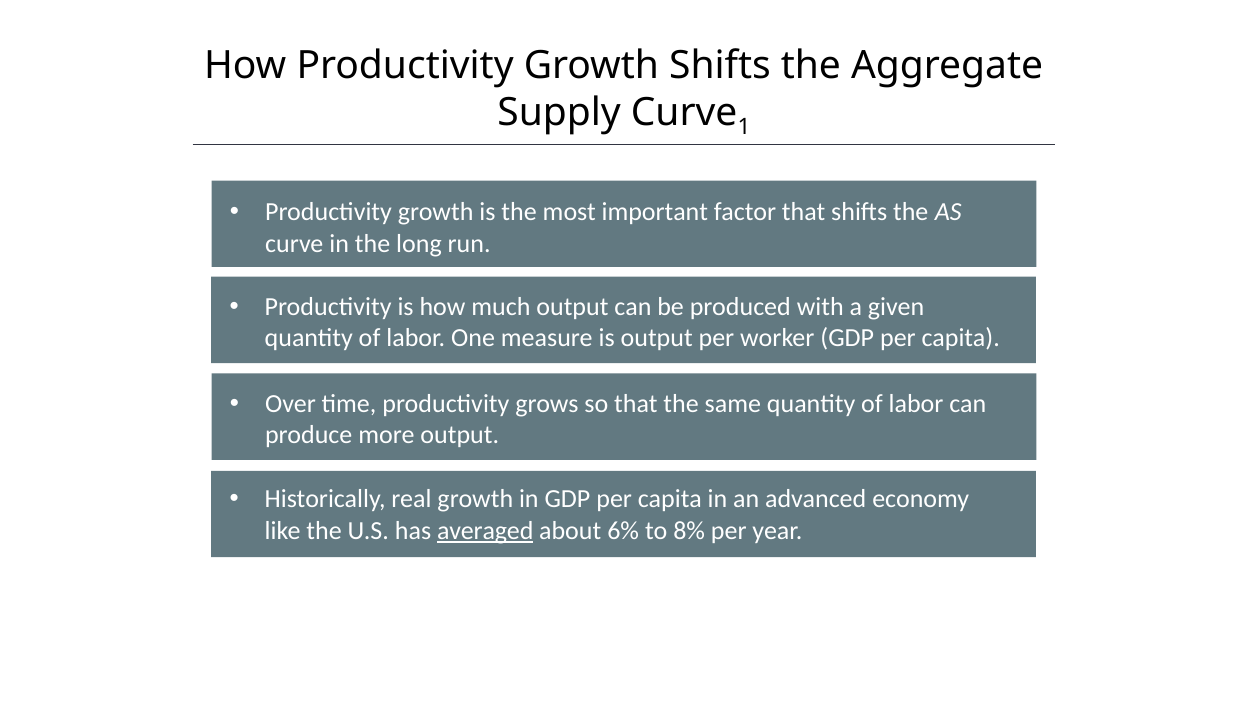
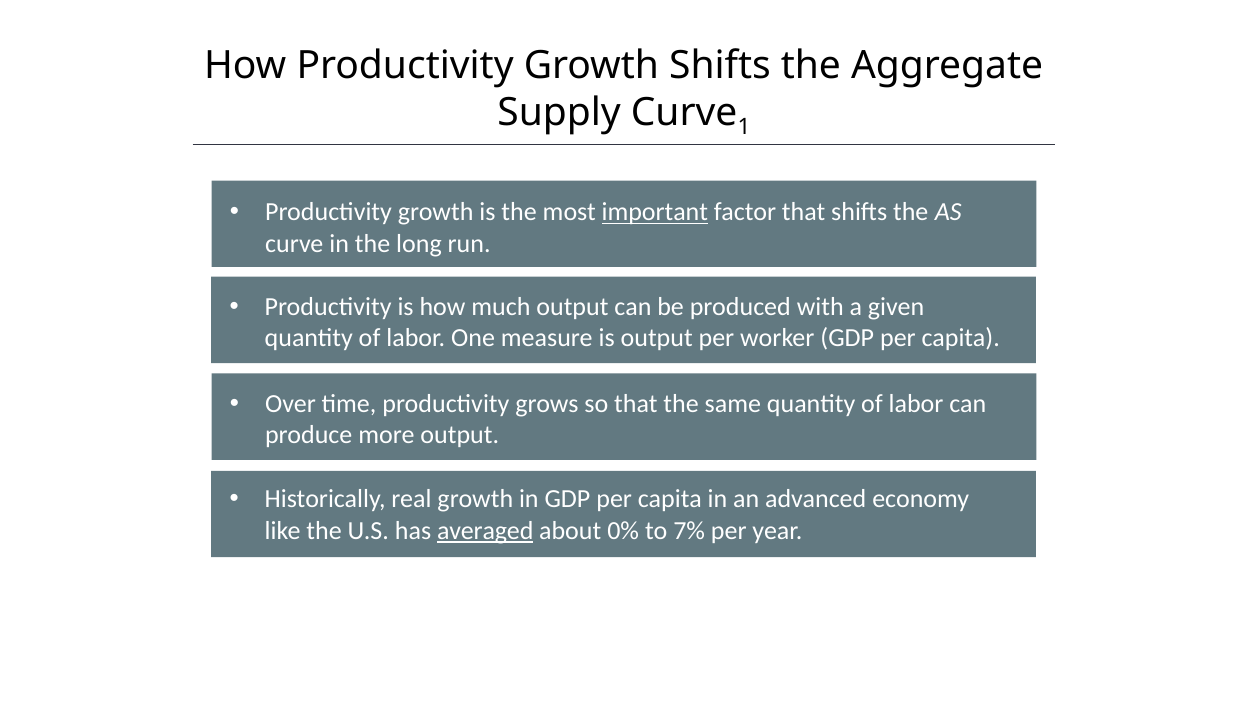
important underline: none -> present (655, 212)
6%: 6% -> 0% (623, 531)
8%: 8% -> 7% (689, 531)
